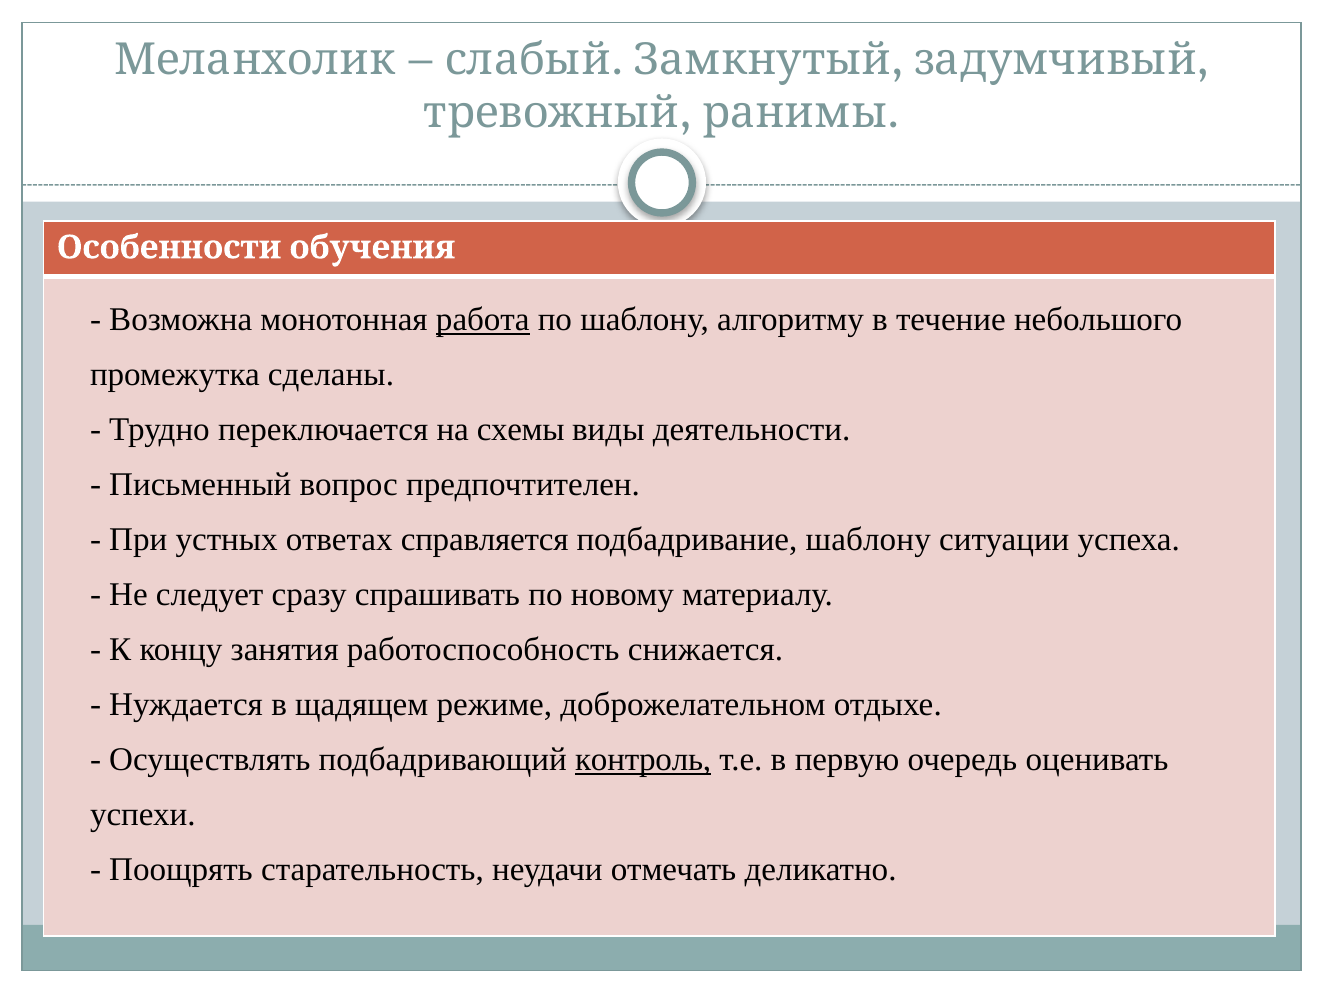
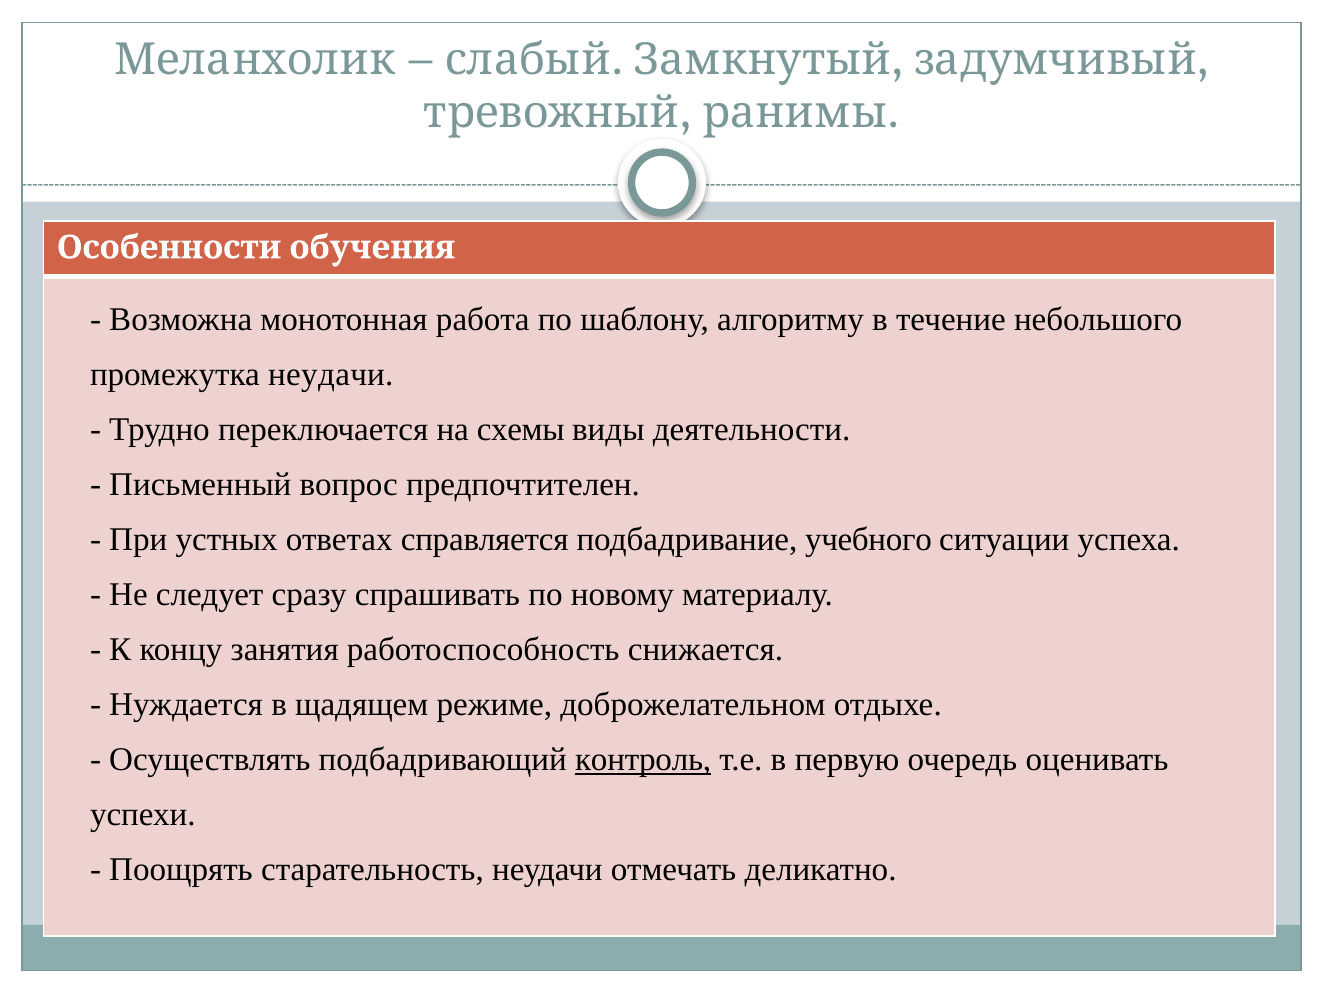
работа underline: present -> none (483, 320)
промежутка сделаны: сделаны -> неудачи (331, 375)
подбадривание шаблону: шаблону -> учебного (868, 540)
